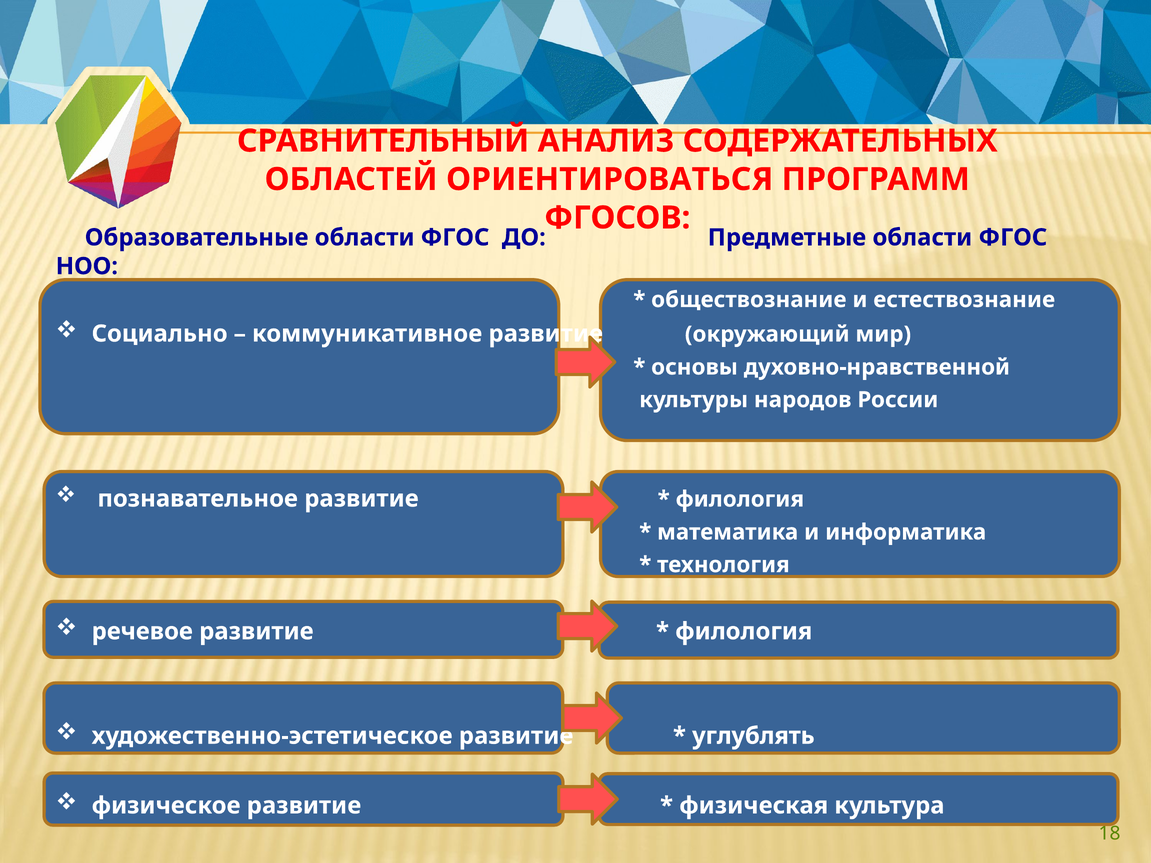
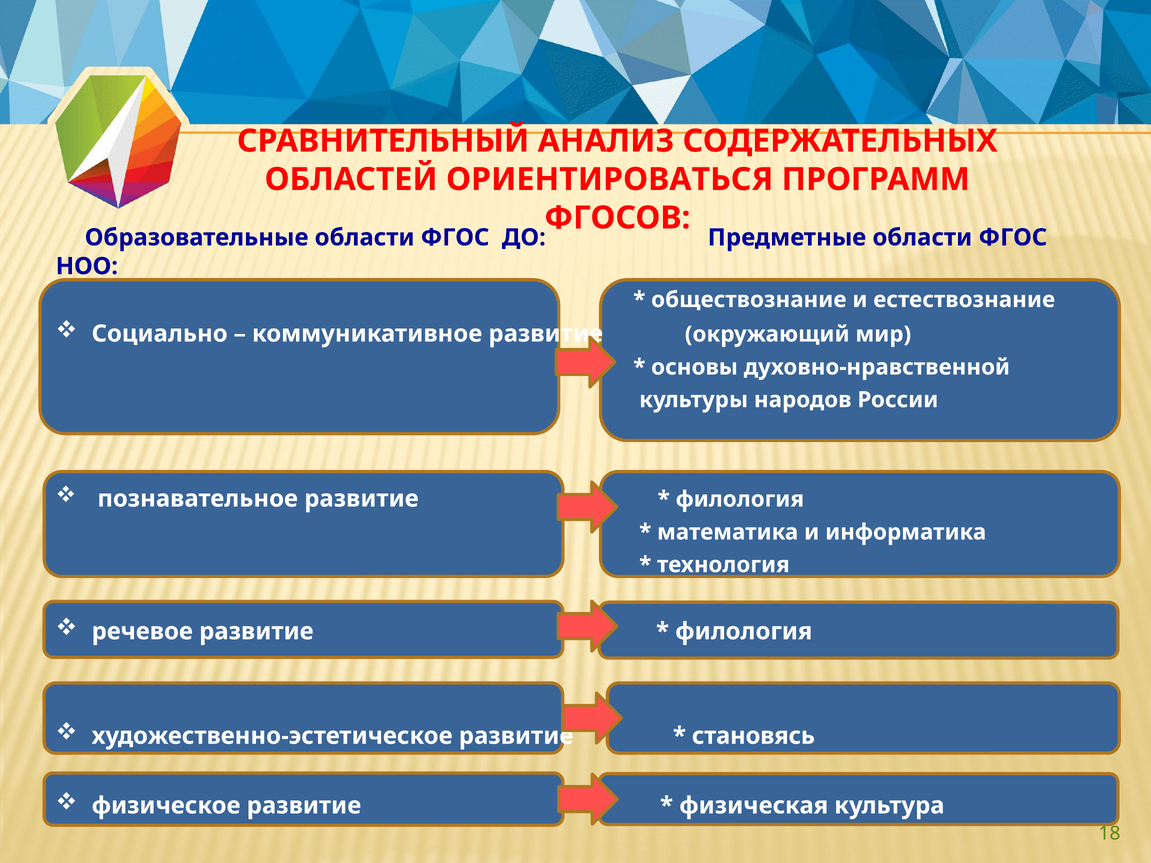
углублять: углублять -> становясь (753, 736)
